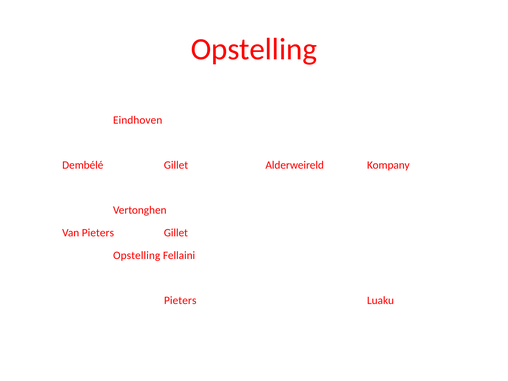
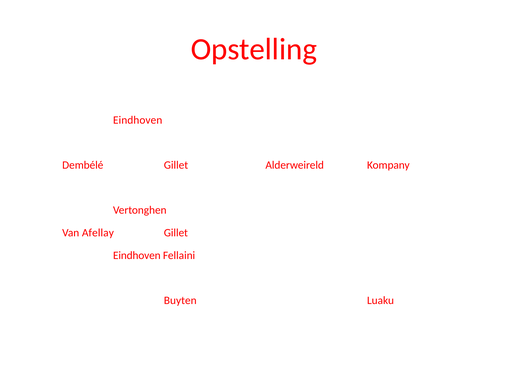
Van Pieters: Pieters -> Afellay (98, 233)
Opstelling: Opstelling -> Eindhoven (137, 255)
Pieters: Pieters -> Buyten (180, 301)
